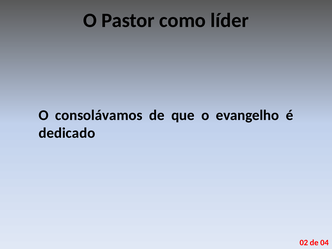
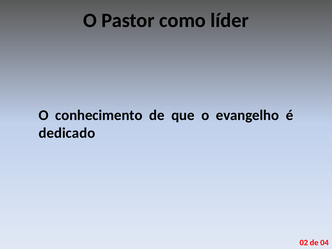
consolávamos: consolávamos -> conhecimento (99, 115)
